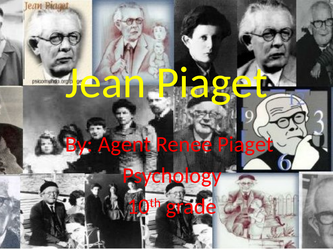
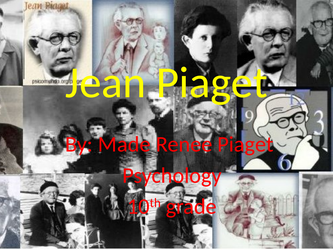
Agent: Agent -> Made (124, 144)
